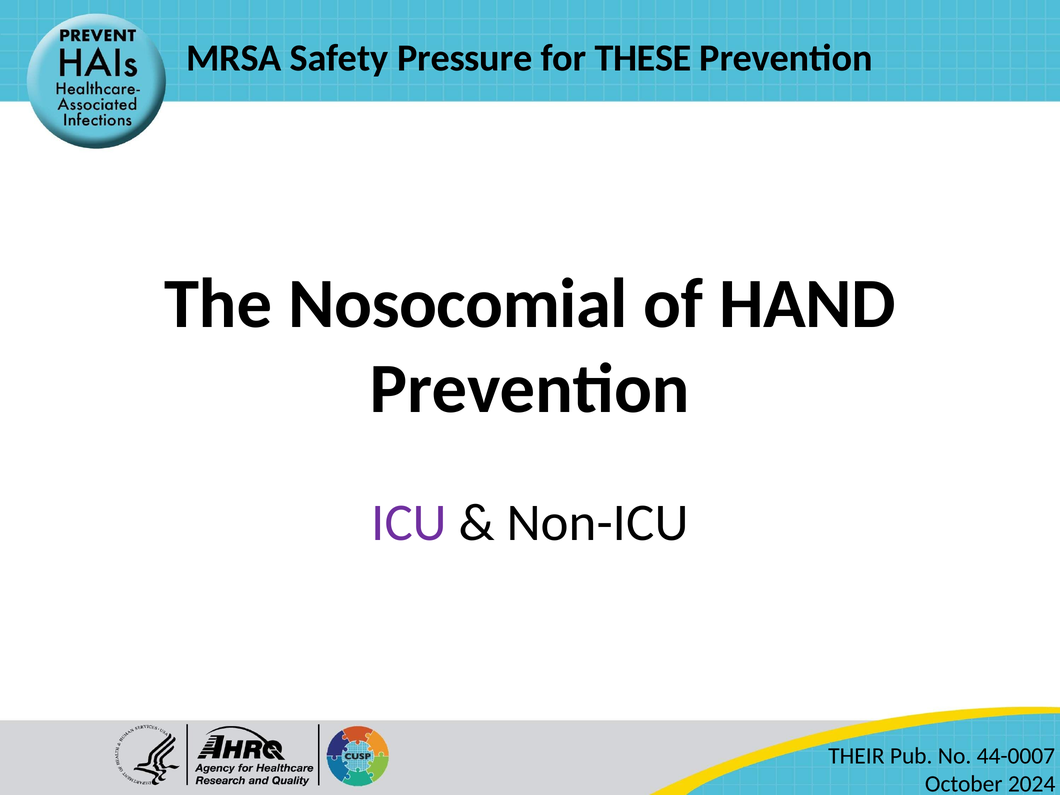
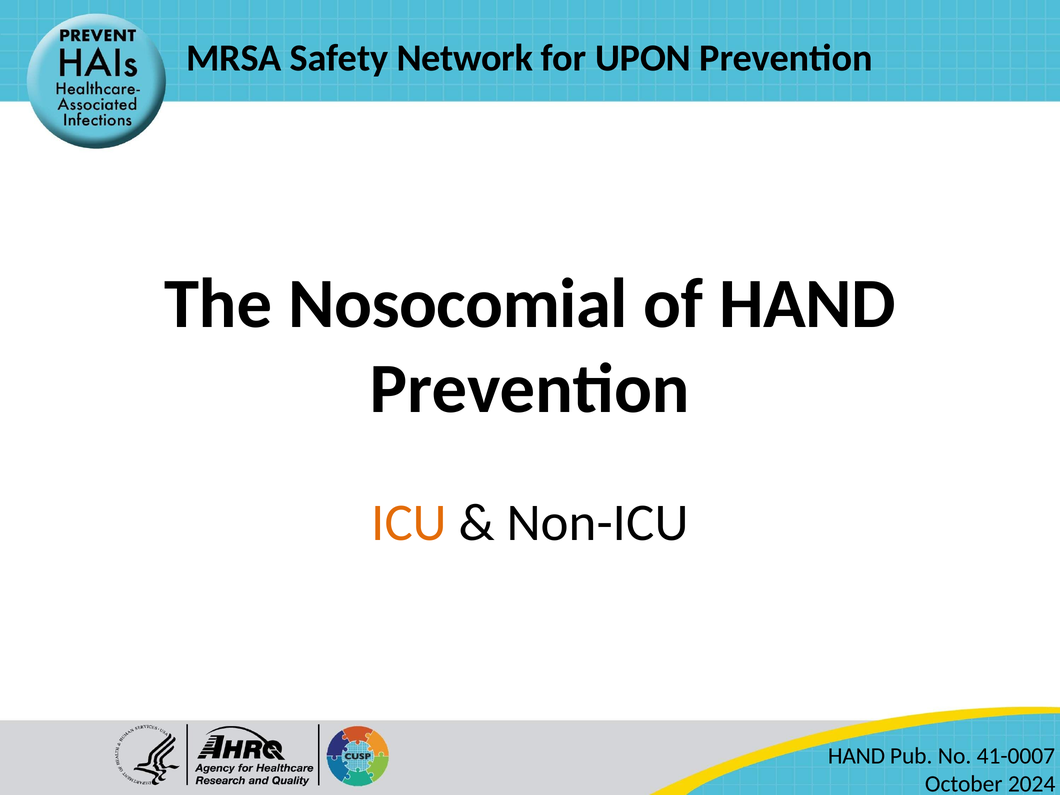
Pressure: Pressure -> Network (465, 58)
THESE: THESE -> UPON (643, 58)
ICU colour: purple -> orange (409, 523)
THEIR: THEIR -> HAND (857, 756)
44-0007: 44-0007 -> 41-0007 (1016, 756)
